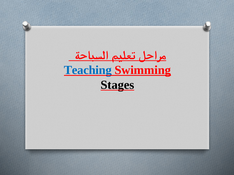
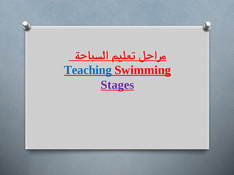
Stages colour: black -> purple (117, 85)
